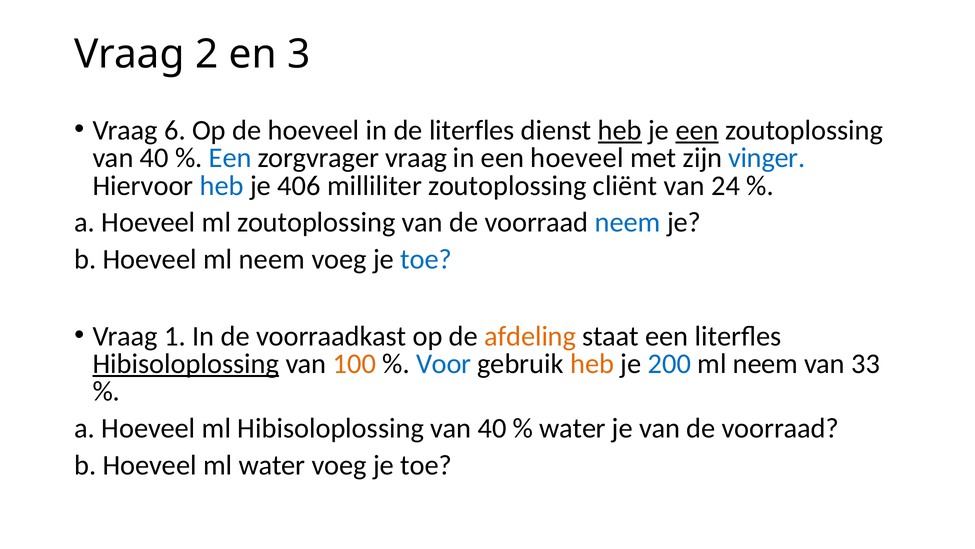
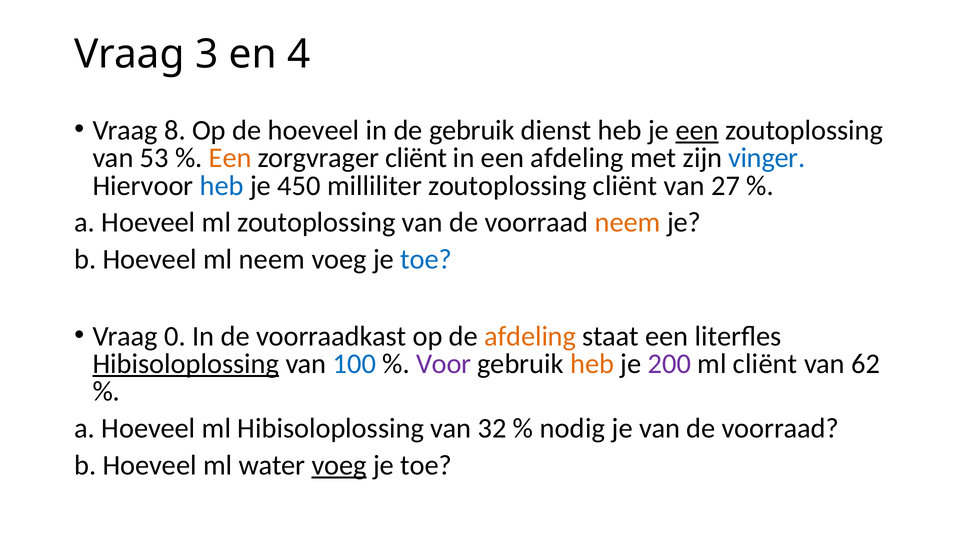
2: 2 -> 3 (207, 55)
3: 3 -> 4 (299, 55)
6: 6 -> 8 (175, 130)
de literfles: literfles -> gebruik (472, 130)
heb underline: present -> none (620, 130)
40: 40 -> 53 (154, 158)
Een colour: blue -> orange (230, 158)
zorgvrager vraag: vraag -> cliënt (416, 158)
een hoeveel: hoeveel -> afdeling (577, 158)
406: 406 -> 450 (299, 186)
24: 24 -> 27 (726, 186)
neem colour: blue -> orange (628, 222)
1: 1 -> 0 (175, 336)
100 colour: orange -> blue (354, 363)
Voor colour: blue -> purple (444, 363)
200 colour: blue -> purple (669, 363)
neem: neem -> cliënt (765, 363)
33: 33 -> 62 (866, 363)
Hibisoloplossing van 40: 40 -> 32 (492, 428)
water: water -> nodig (572, 428)
voeg underline: none -> present (339, 465)
